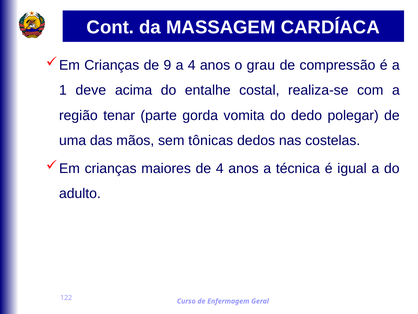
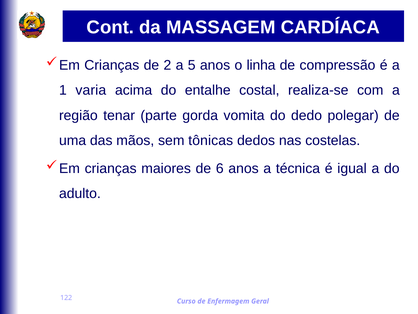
9: 9 -> 2 (167, 65)
a 4: 4 -> 5 (192, 65)
grau: grau -> linha (261, 65)
deve: deve -> varia (91, 90)
de 4: 4 -> 6 (220, 168)
